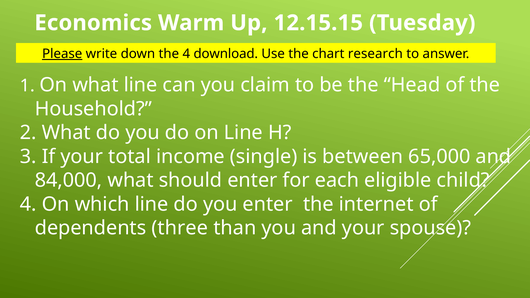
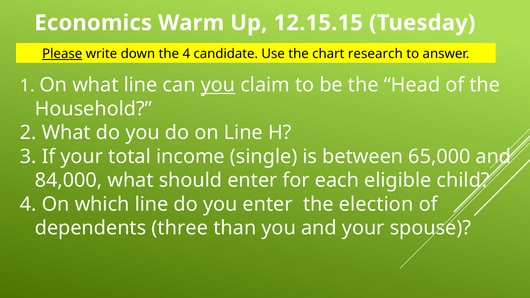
download: download -> candidate (226, 54)
you underline: none -> present (218, 85)
internet: internet -> election (376, 204)
